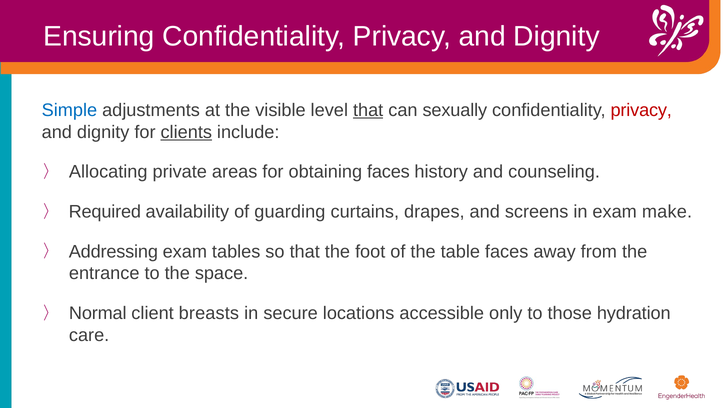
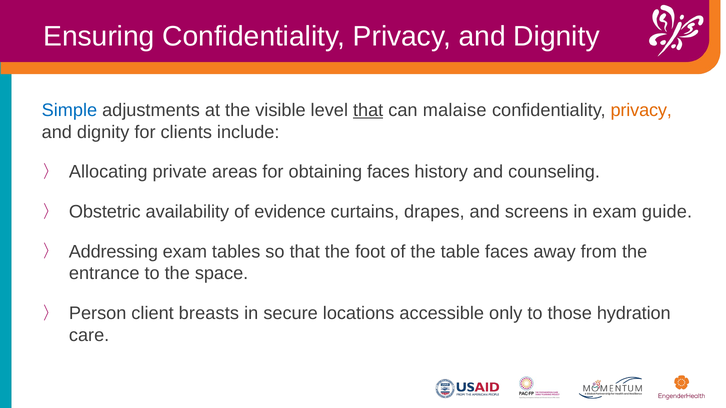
sexually: sexually -> malaise (455, 110)
privacy colour: red -> orange (641, 110)
clients underline: present -> none (186, 132)
Required: Required -> Obstetric (105, 212)
guarding: guarding -> evidence (290, 212)
make: make -> guide (667, 212)
Normal: Normal -> Person (98, 314)
